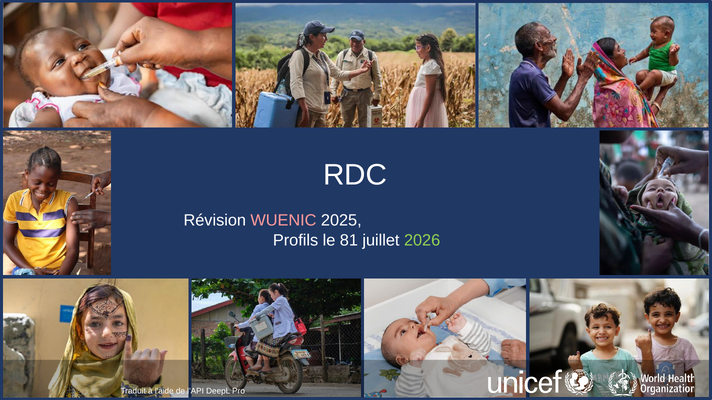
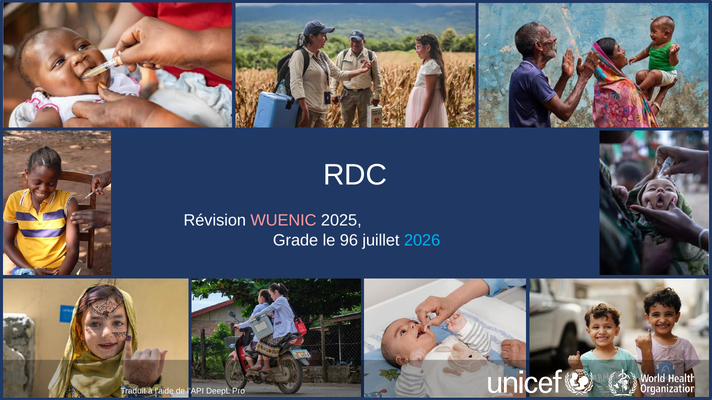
Profils: Profils -> Grade (296, 241)
81: 81 -> 96 (349, 241)
2026 colour: light green -> light blue (422, 241)
